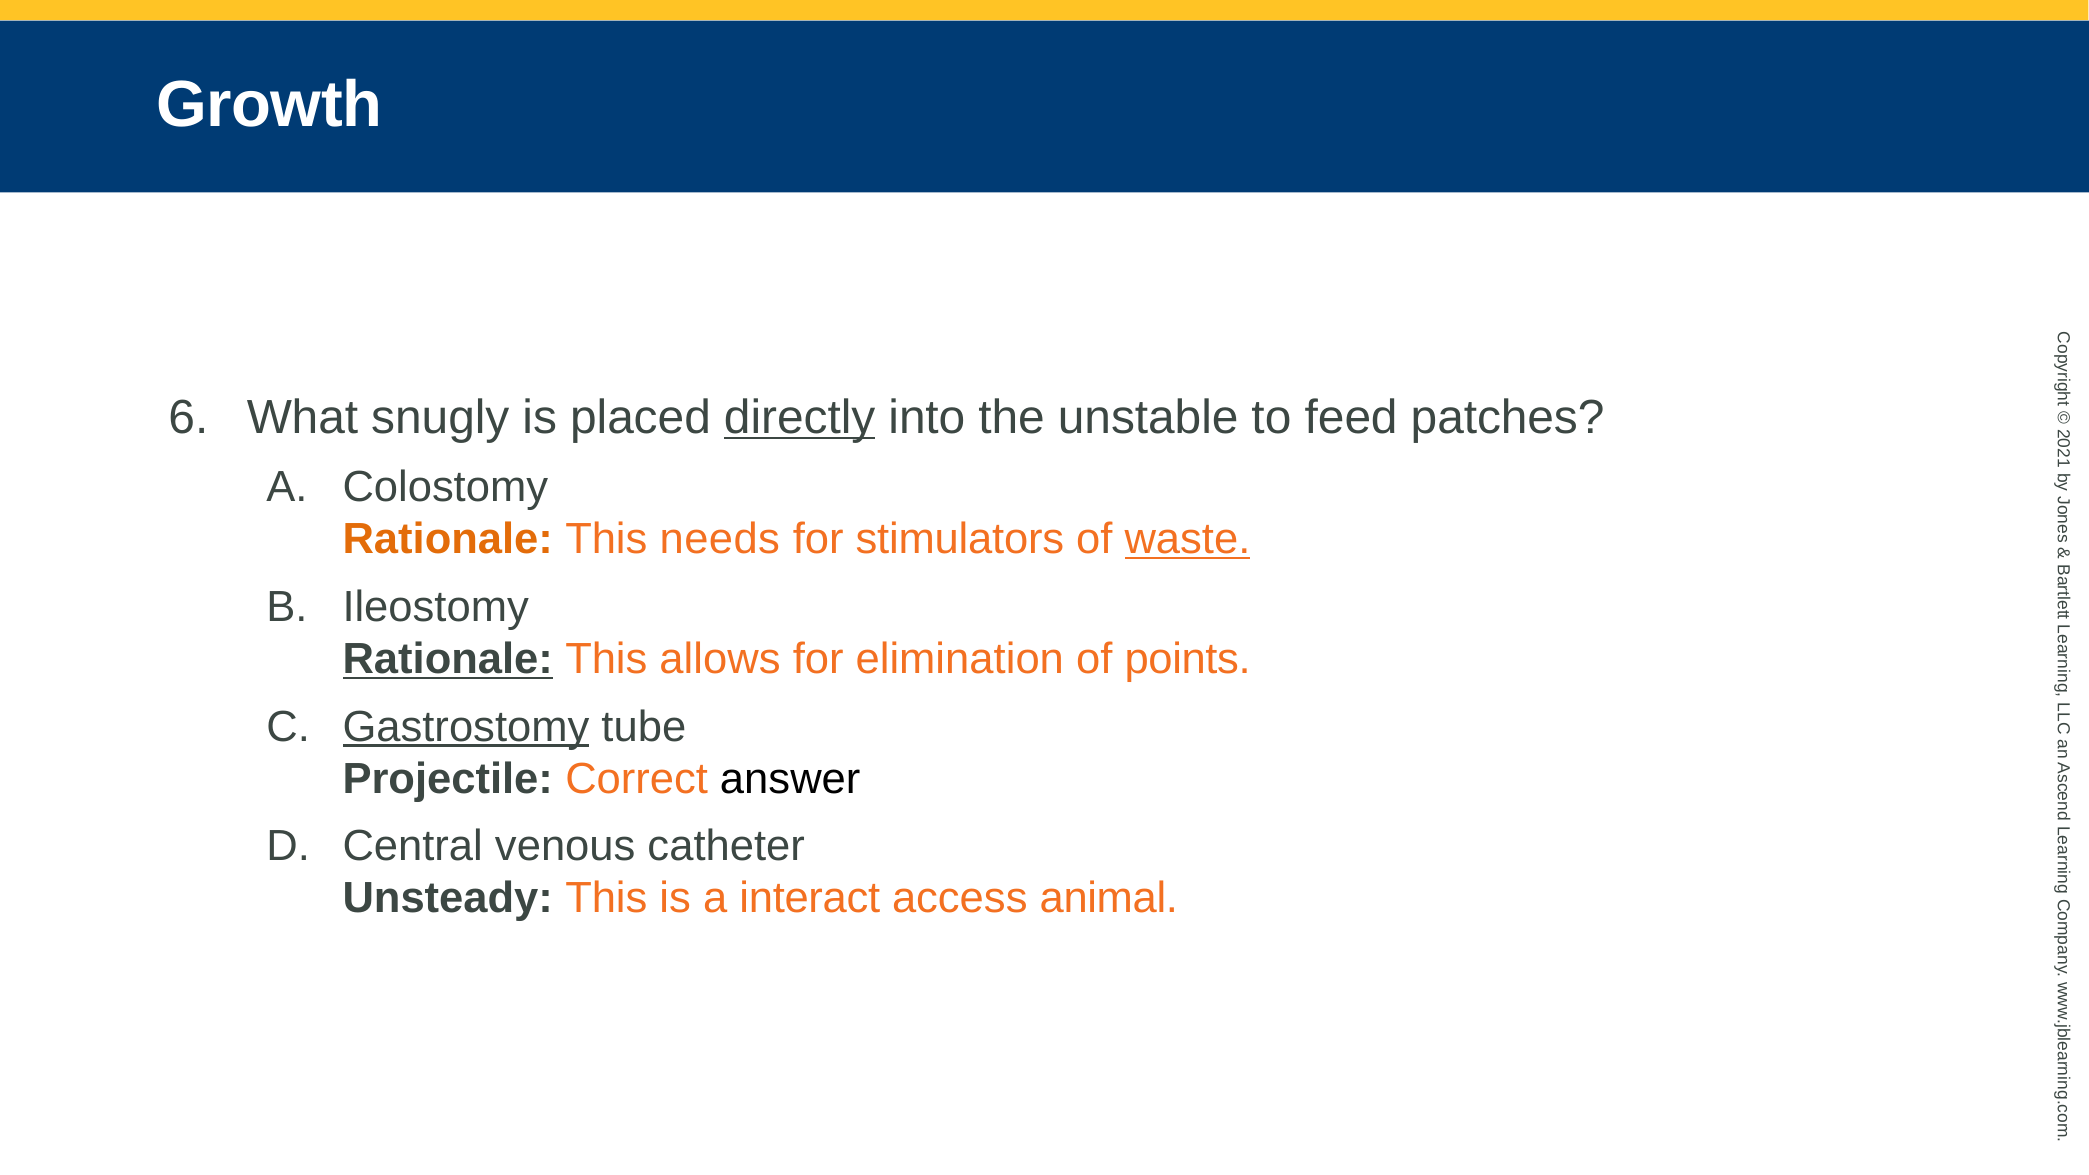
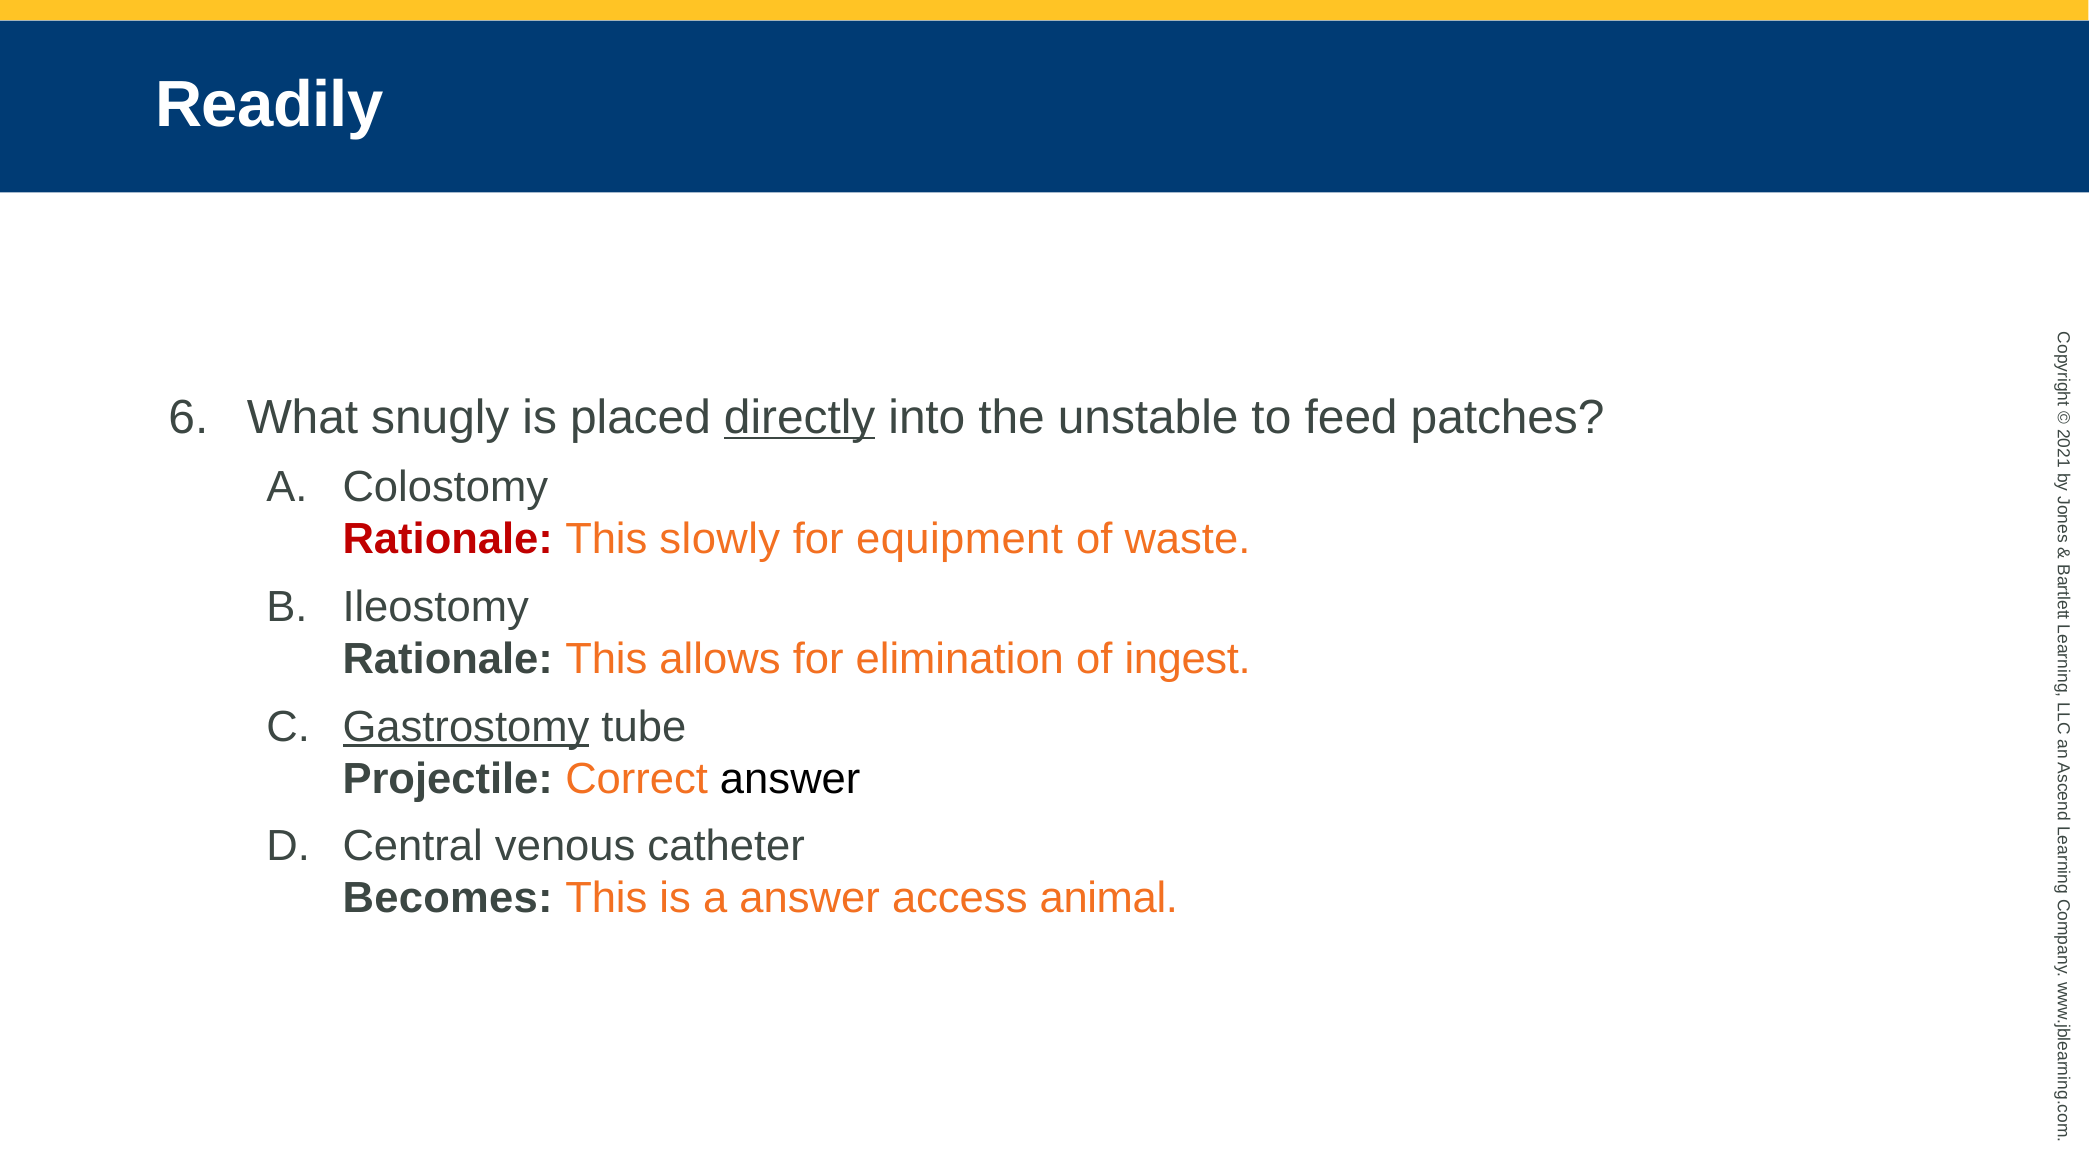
Growth: Growth -> Readily (269, 105)
Rationale colour: orange -> red (448, 539)
needs: needs -> slowly (720, 539)
stimulators: stimulators -> equipment (960, 539)
waste underline: present -> none (1187, 539)
Rationale underline: present -> none (448, 659)
points: points -> ingest (1188, 659)
Unsteady: Unsteady -> Becomes (448, 899)
a interact: interact -> answer (810, 899)
